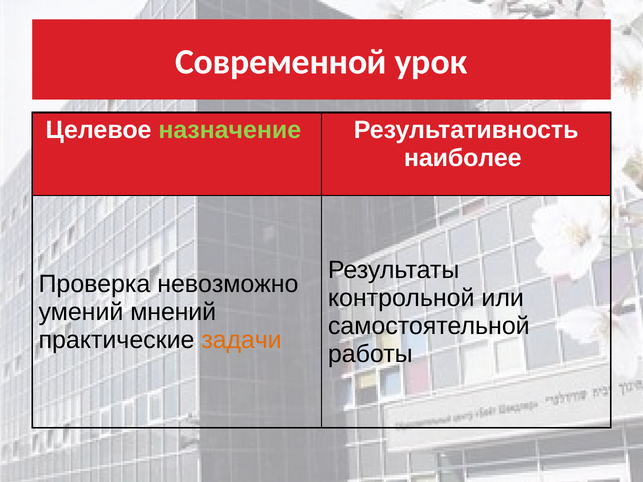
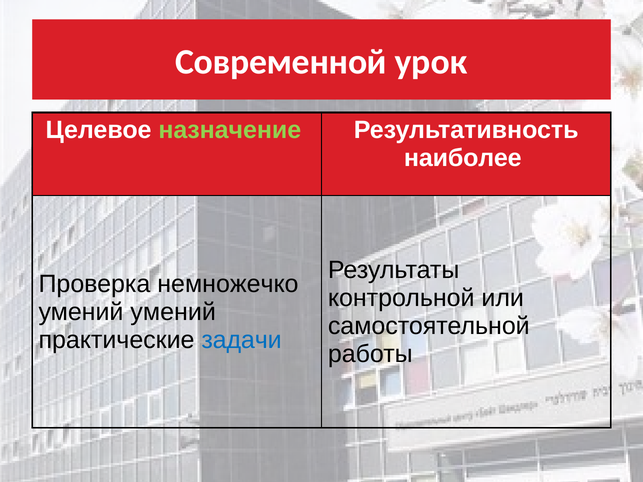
невозможно: невозможно -> немножечко (228, 284)
умений мнений: мнений -> умений (173, 312)
задачи colour: orange -> blue (241, 340)
